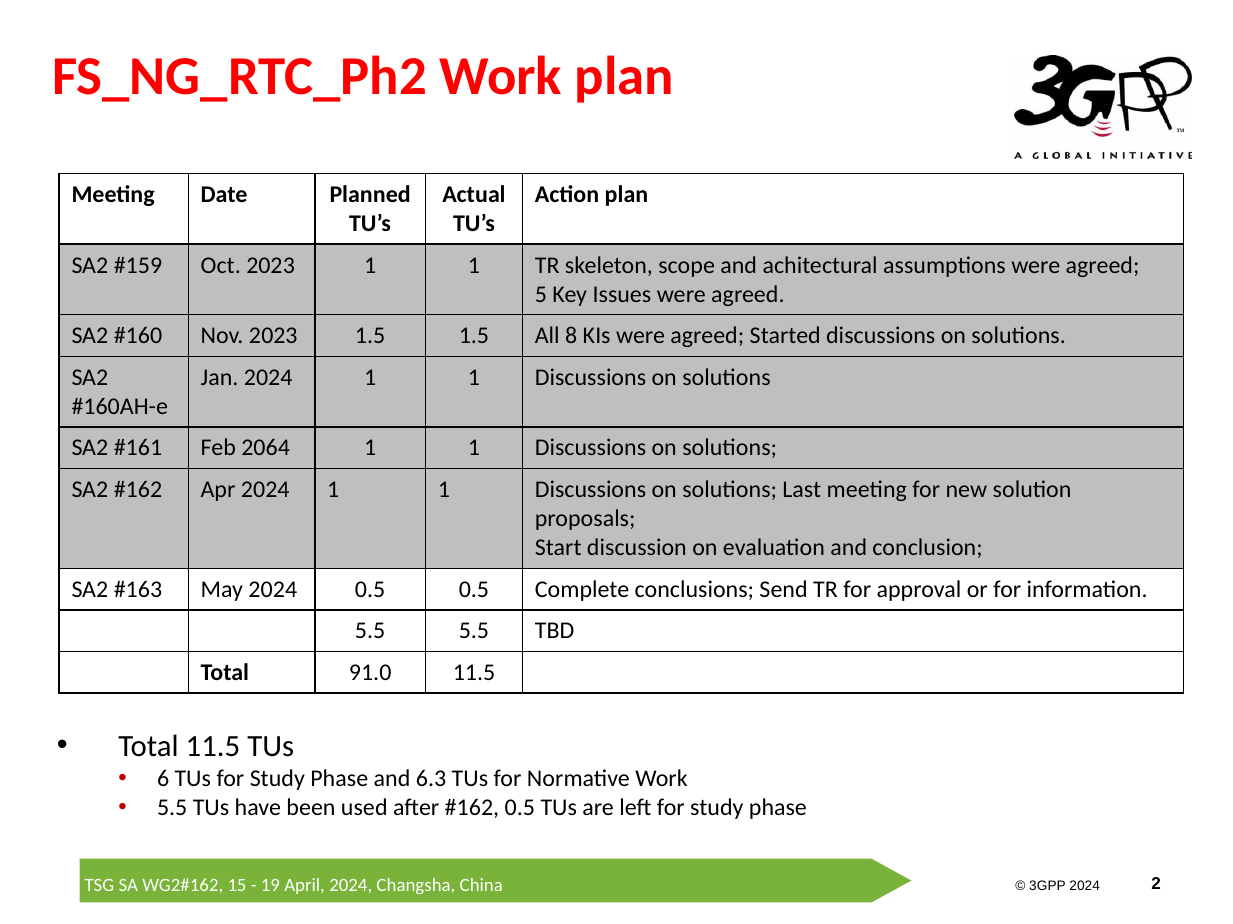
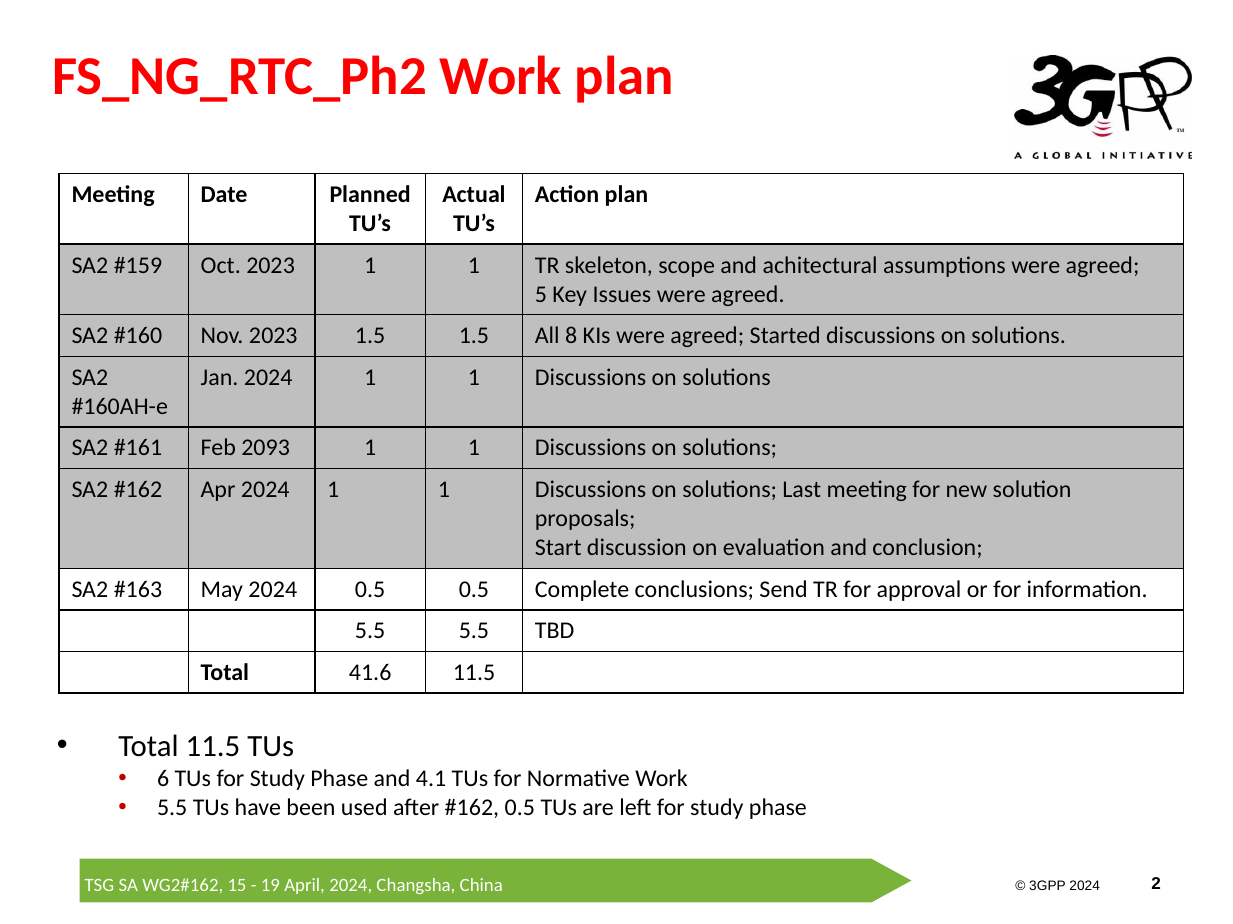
2064: 2064 -> 2093 (266, 448)
91.0: 91.0 -> 41.6 (370, 673)
6.3: 6.3 -> 4.1 (431, 779)
